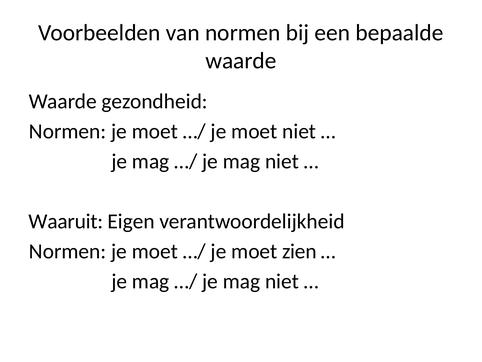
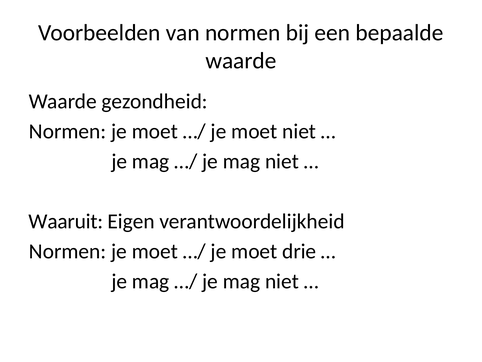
zien: zien -> drie (299, 251)
